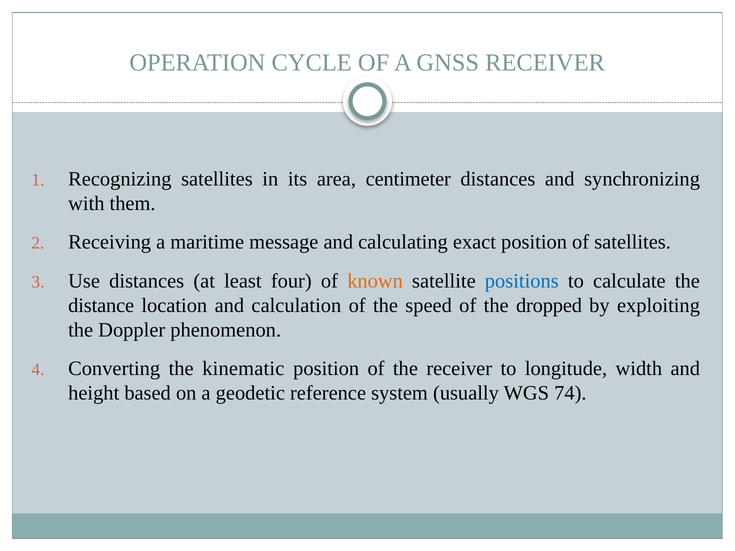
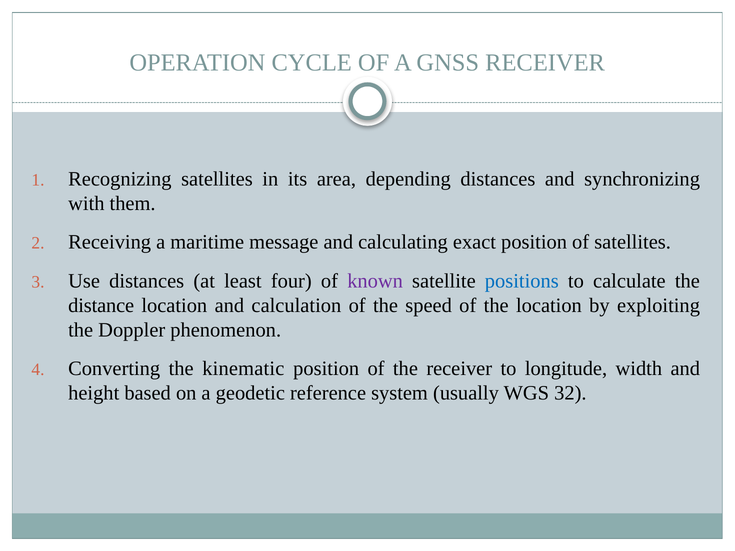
centimeter: centimeter -> depending (408, 179)
known colour: orange -> purple (375, 281)
the dropped: dropped -> location (549, 305)
74: 74 -> 32 (570, 393)
